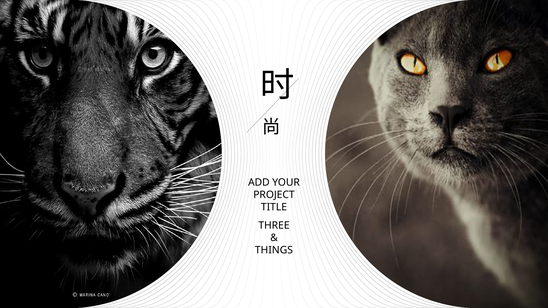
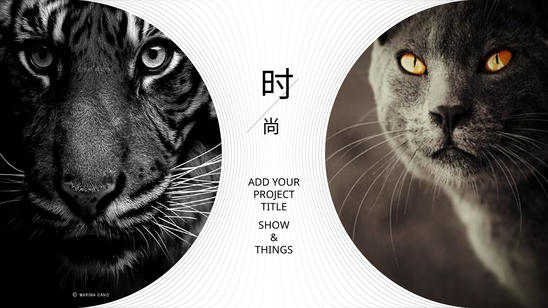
THREE: THREE -> SHOW (274, 225)
